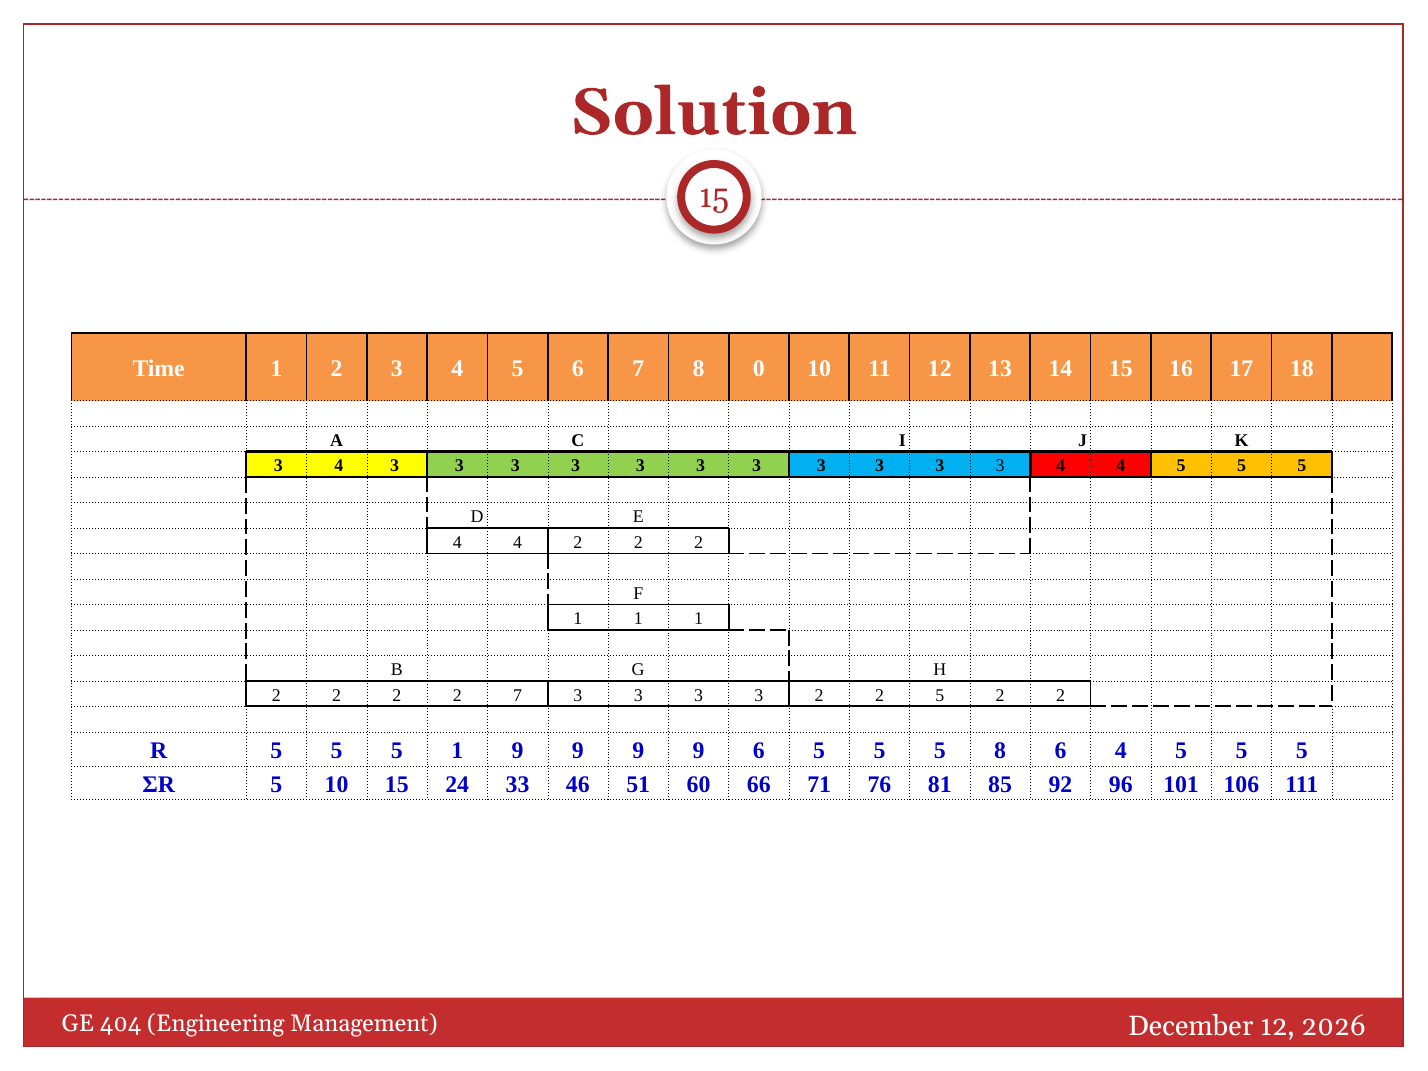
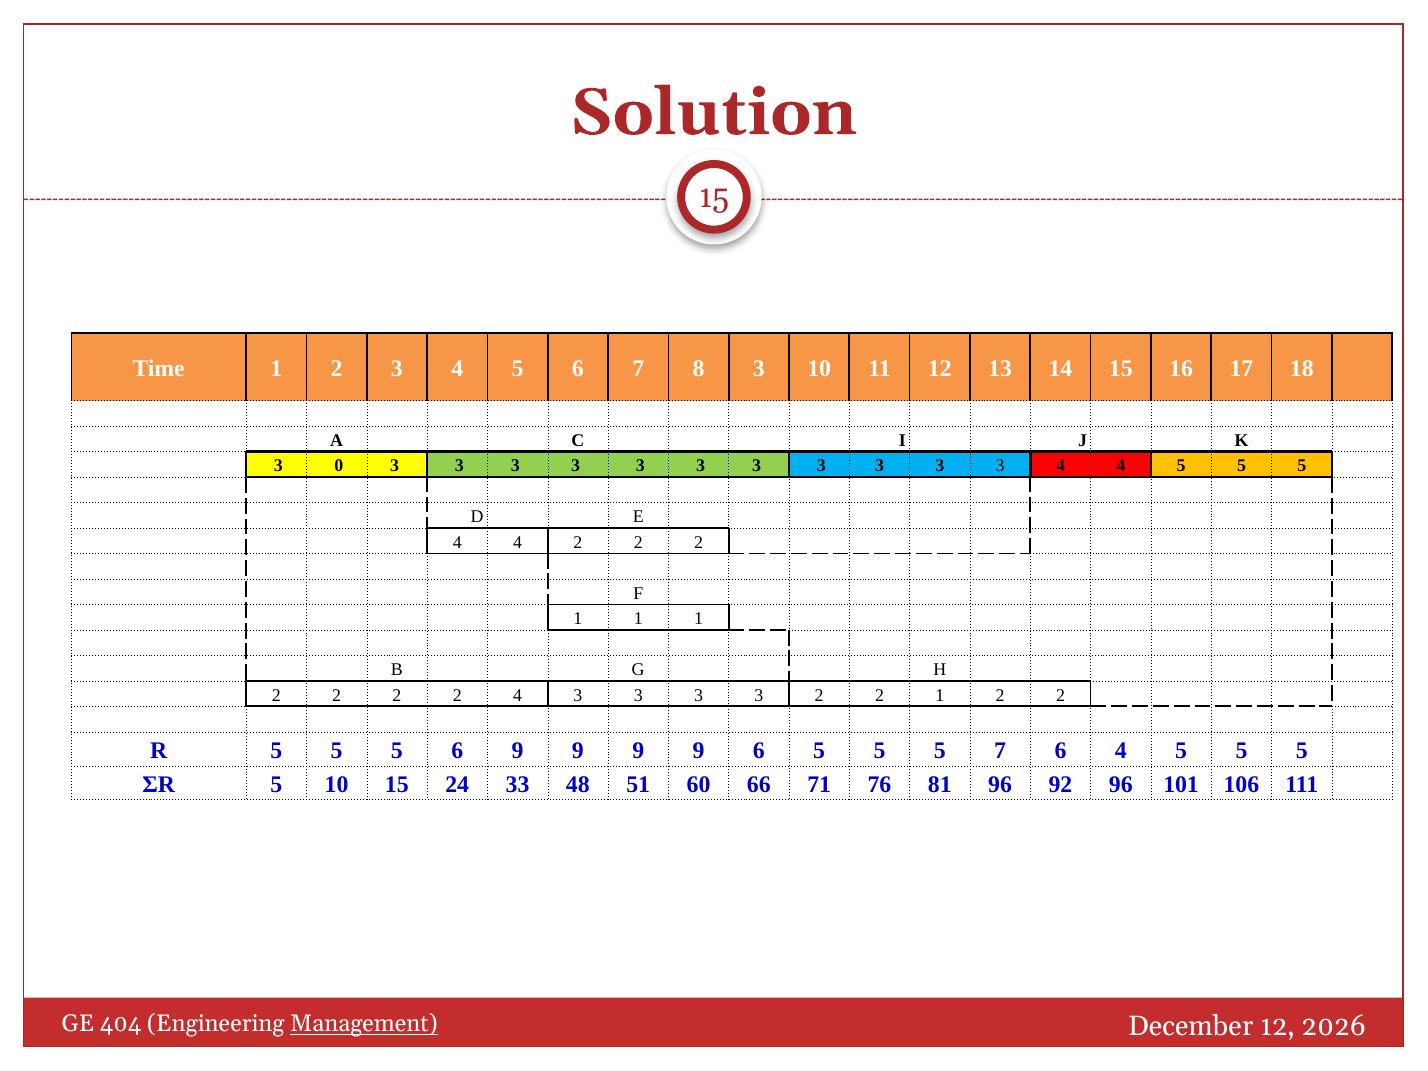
8 0: 0 -> 3 (759, 369)
4: 4 -> 0 (339, 466)
2 7: 7 -> 4 (518, 695)
2 5: 5 -> 1 (940, 695)
5 5 1: 1 -> 6 (457, 751)
5 8: 8 -> 7 (1000, 751)
46: 46 -> 48 (578, 785)
81 85: 85 -> 96 (1000, 785)
Management underline: none -> present (364, 1024)
